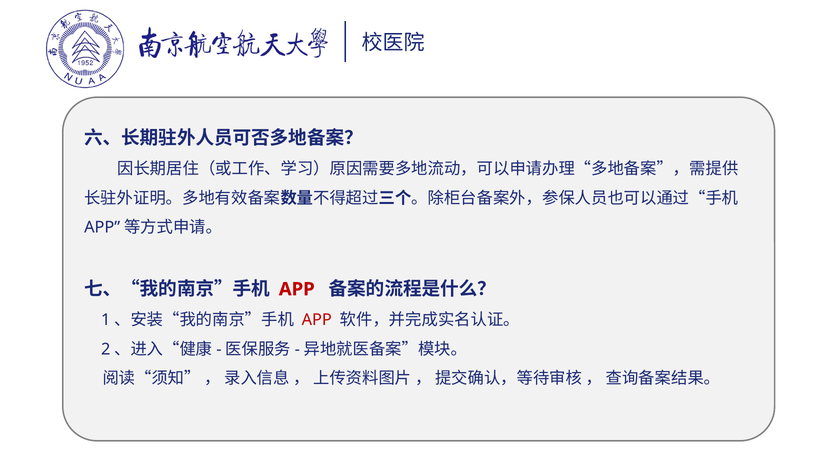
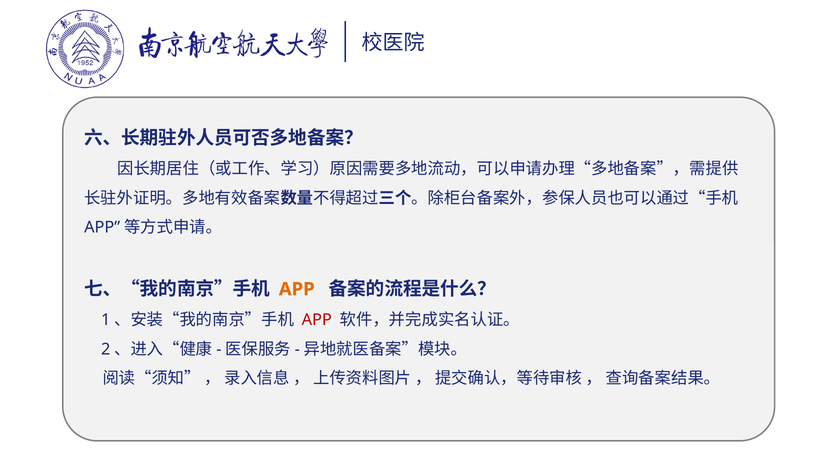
APP colour: red -> orange (297, 289)
